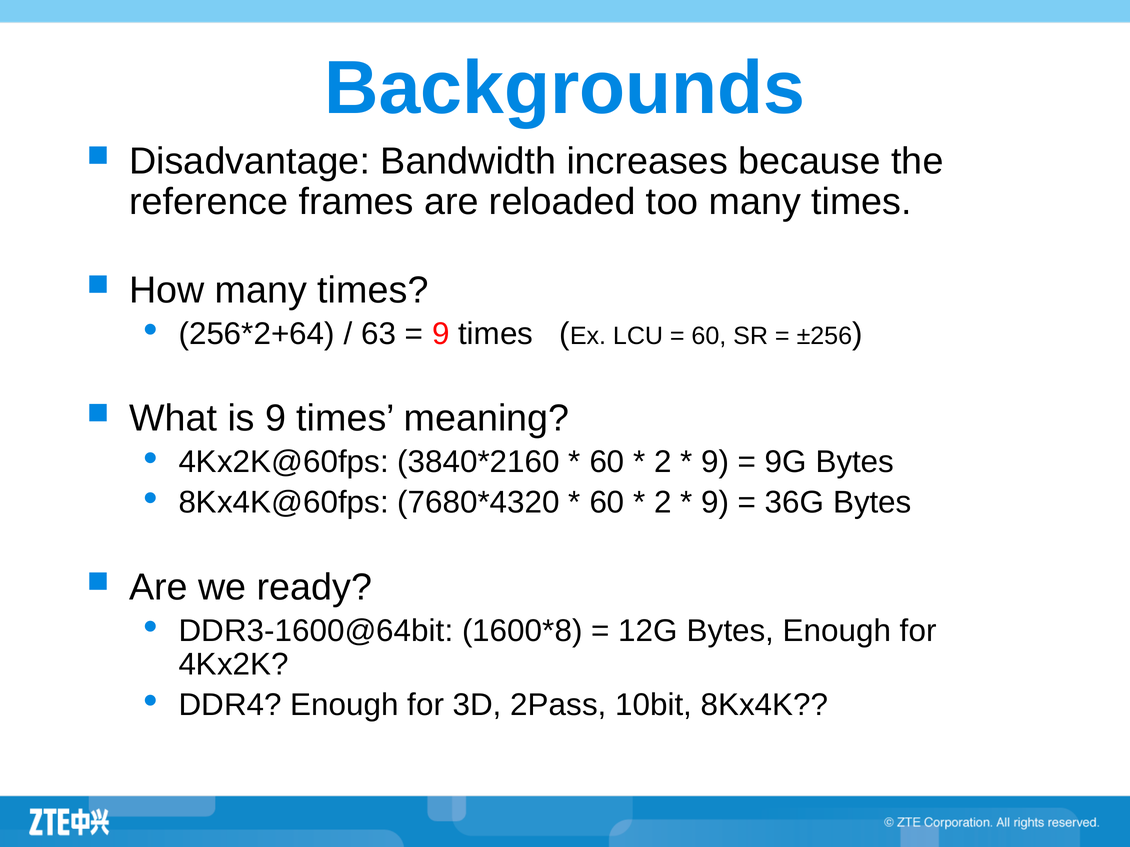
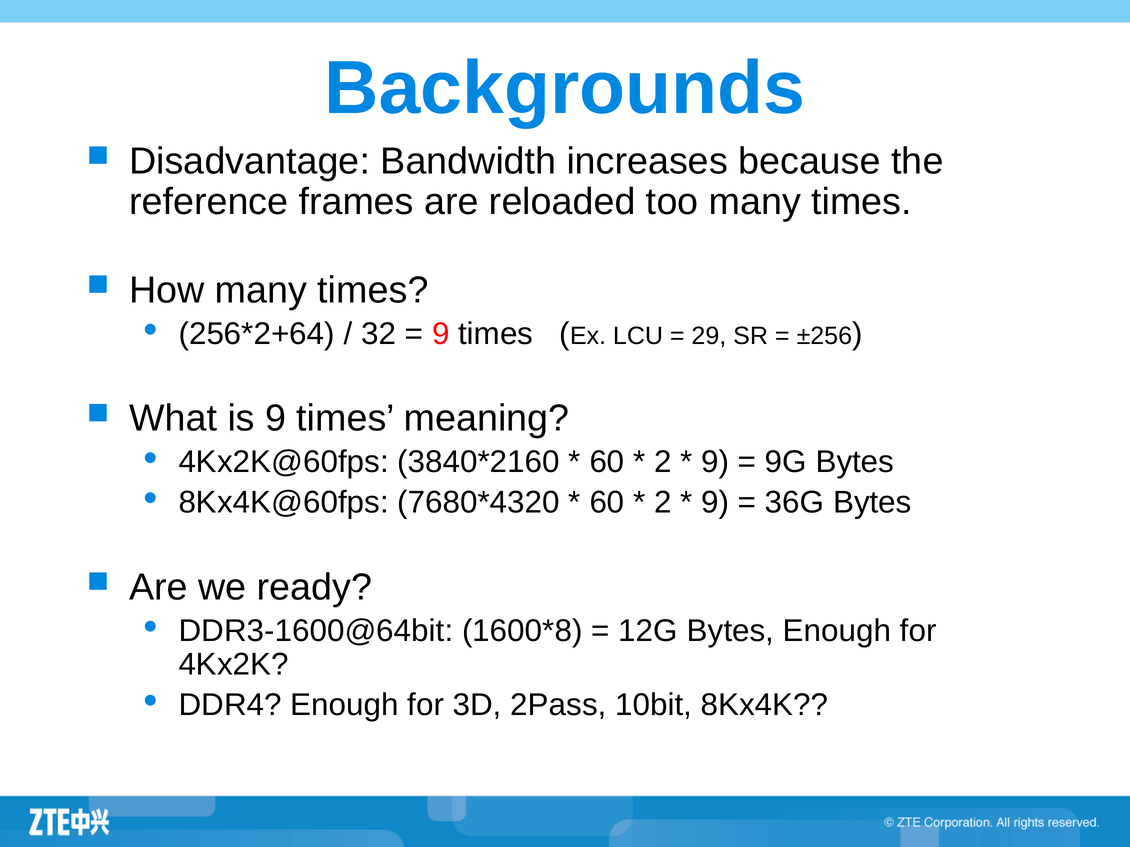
63: 63 -> 32 (379, 334)
60: 60 -> 29 (709, 336)
